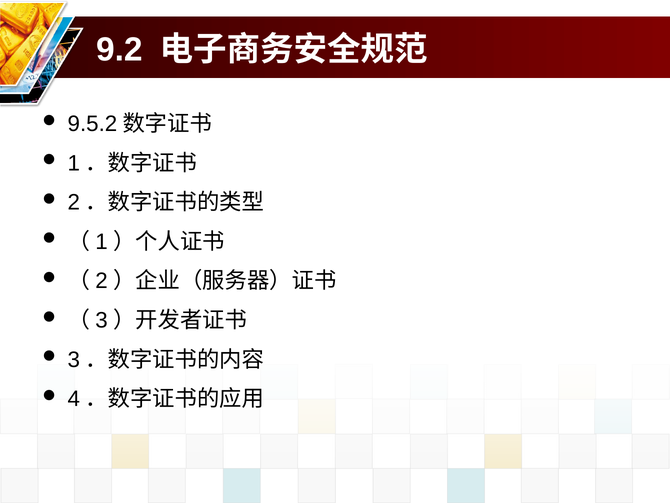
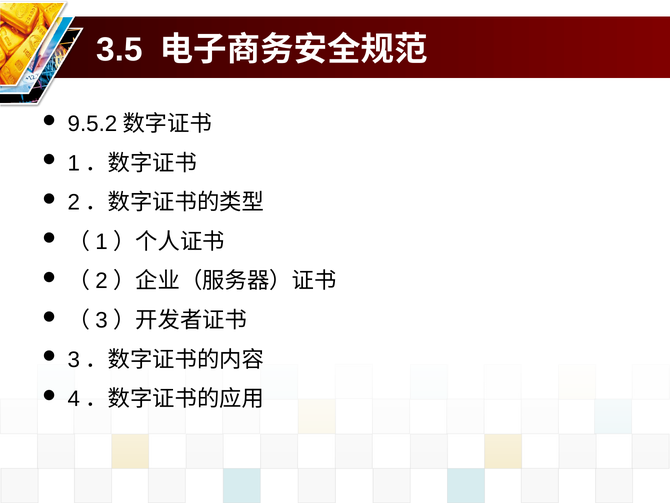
9.2: 9.2 -> 3.5 (119, 50)
